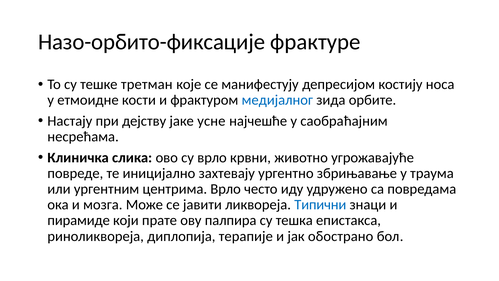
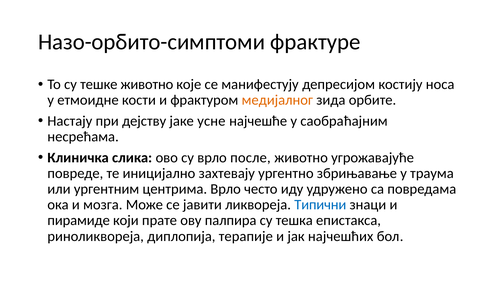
Назо-орбито-фиксације: Назо-орбито-фиксације -> Назо-орбито-симптоми (152, 42)
тешке третман: третман -> животно (147, 84)
медијалног colour: blue -> orange (277, 100)
крвни: крвни -> после (250, 158)
обострано: обострано -> најчешћих (341, 236)
